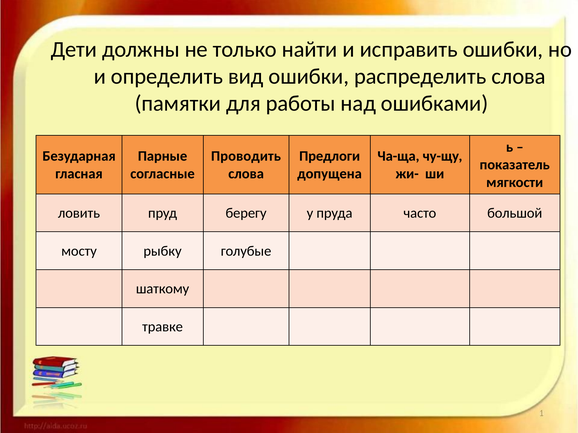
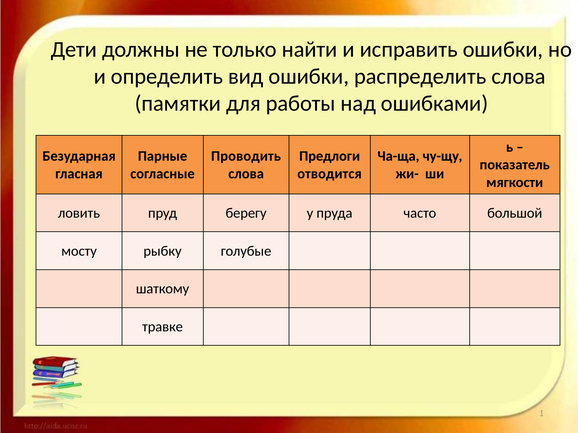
допущена: допущена -> отводится (330, 174)
